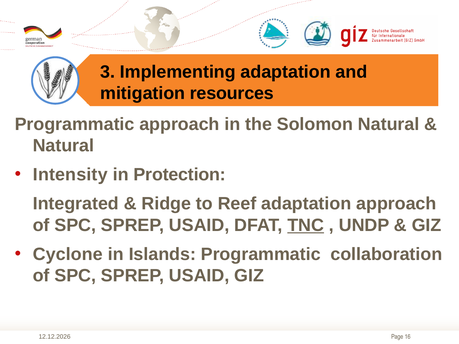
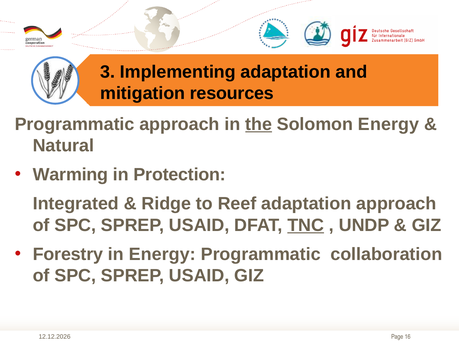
the underline: none -> present (259, 124)
Solomon Natural: Natural -> Energy (389, 124)
Intensity: Intensity -> Warming (70, 175)
Cyclone: Cyclone -> Forestry (68, 254)
in Islands: Islands -> Energy (162, 254)
